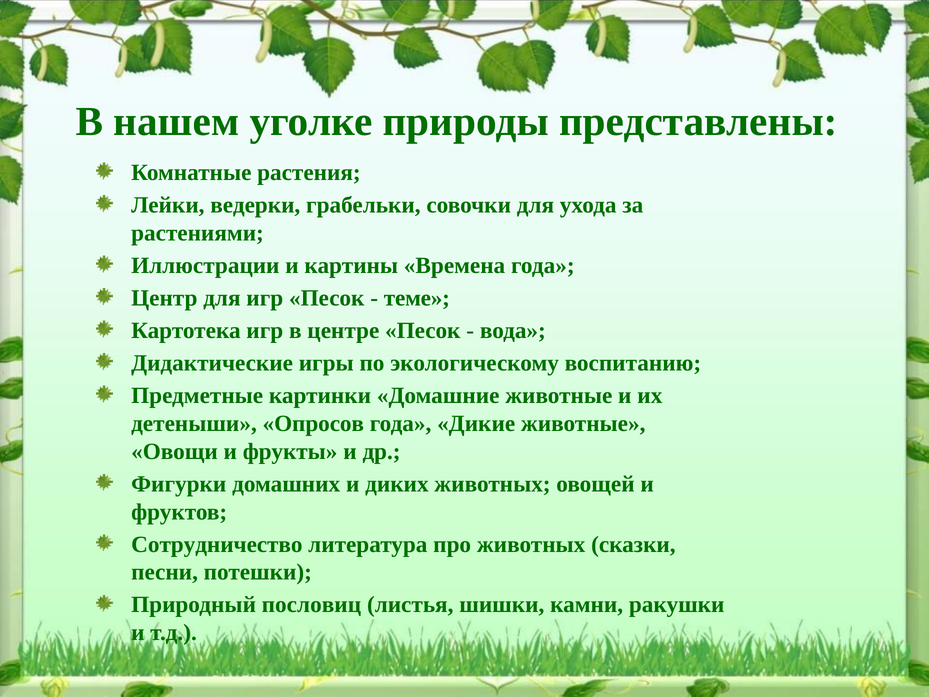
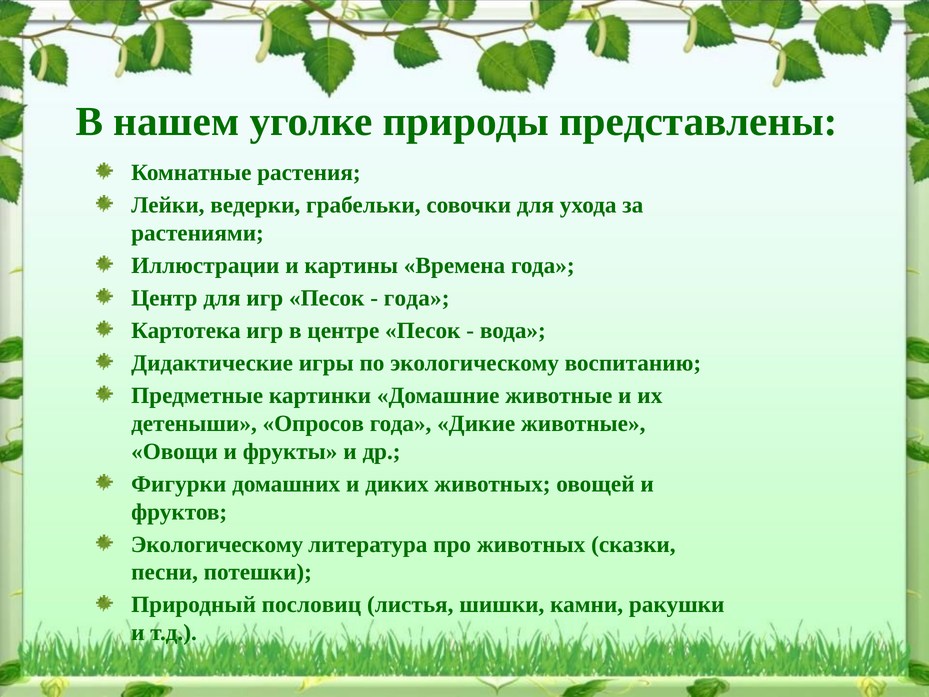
теме: теме -> года (417, 298)
Сотрудничество: Сотрудничество -> Экологическому (217, 544)
